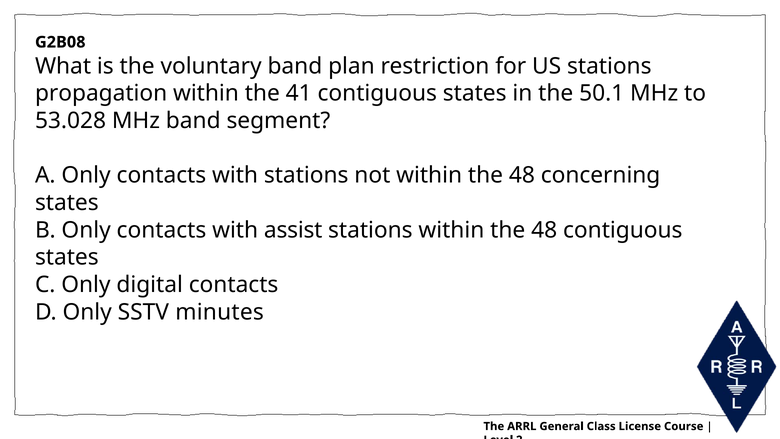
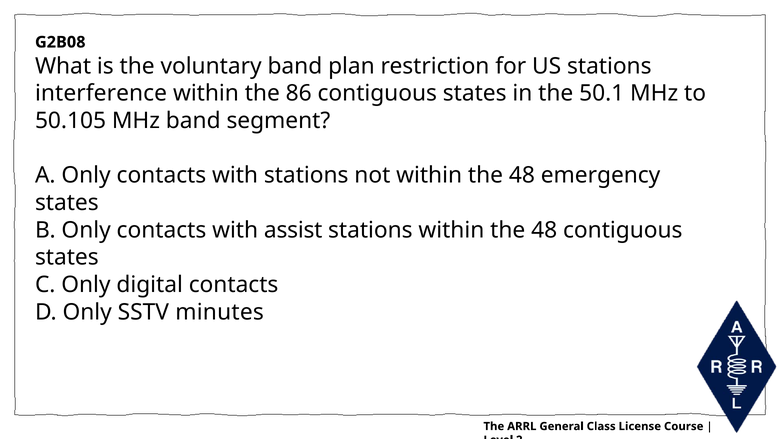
propagation: propagation -> interference (101, 93)
41: 41 -> 86 (299, 93)
53.028: 53.028 -> 50.105 (71, 121)
concerning: concerning -> emergency (601, 175)
